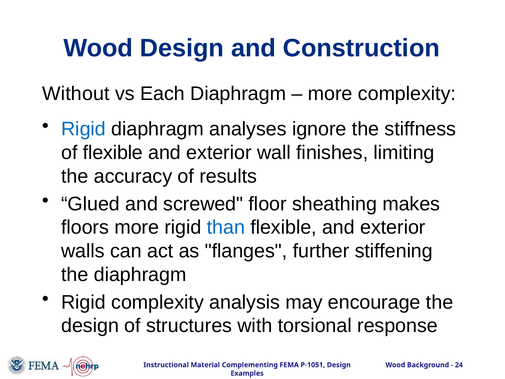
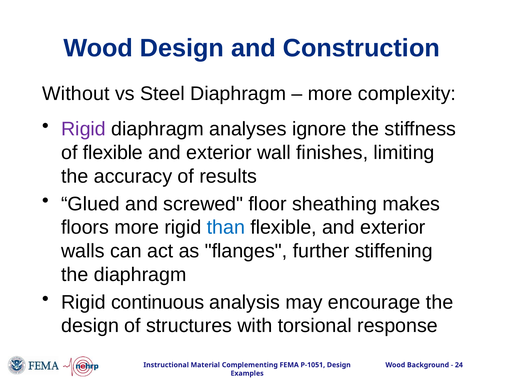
Each: Each -> Steel (163, 94)
Rigid colour: blue -> purple (83, 129)
Rigid complexity: complexity -> continuous (158, 302)
